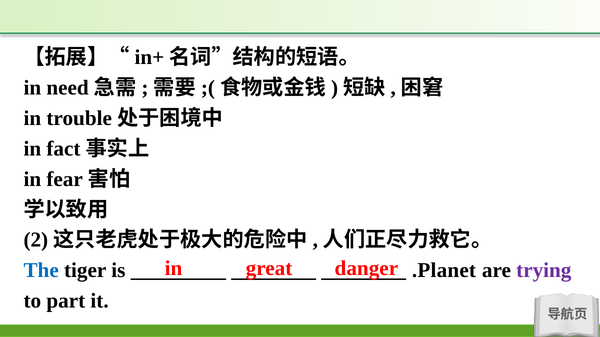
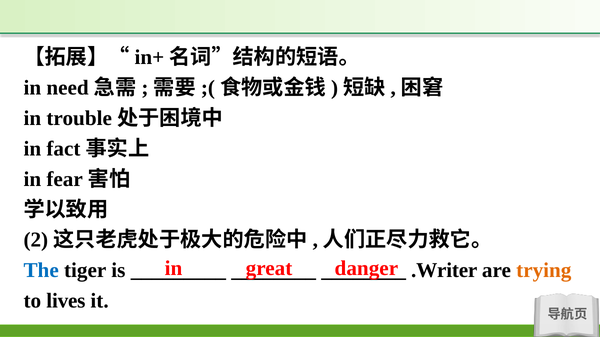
.Planet: .Planet -> .Writer (444, 271)
trying colour: purple -> orange (544, 271)
part: part -> lives (66, 301)
